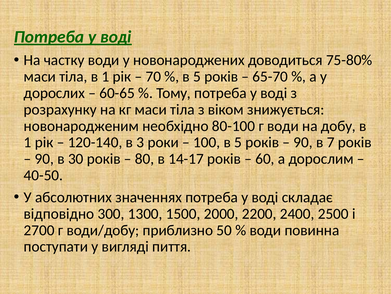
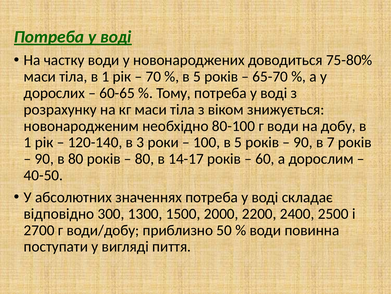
в 30: 30 -> 80 (76, 159)
